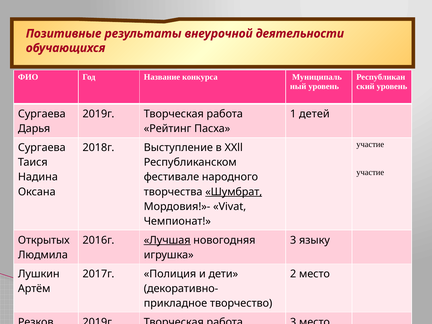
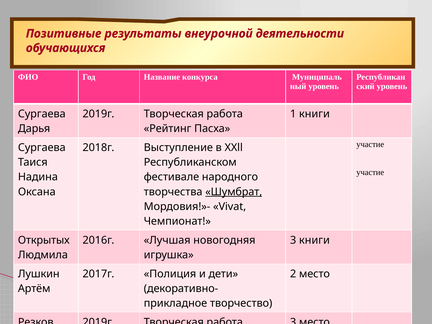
1 детей: детей -> книги (314, 114)
Лучшая underline: present -> none (167, 240)
3 языку: языку -> книги (314, 240)
